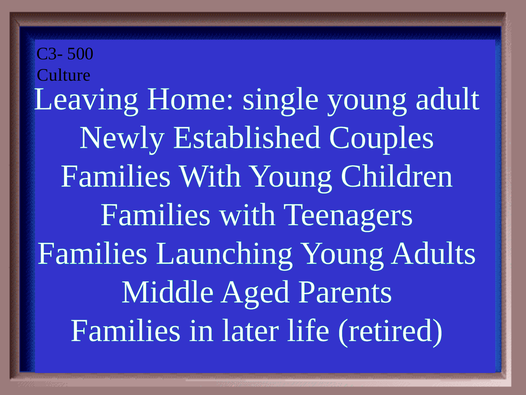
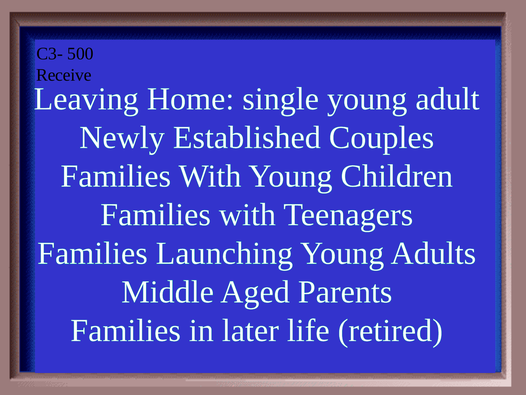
Culture: Culture -> Receive (64, 75)
